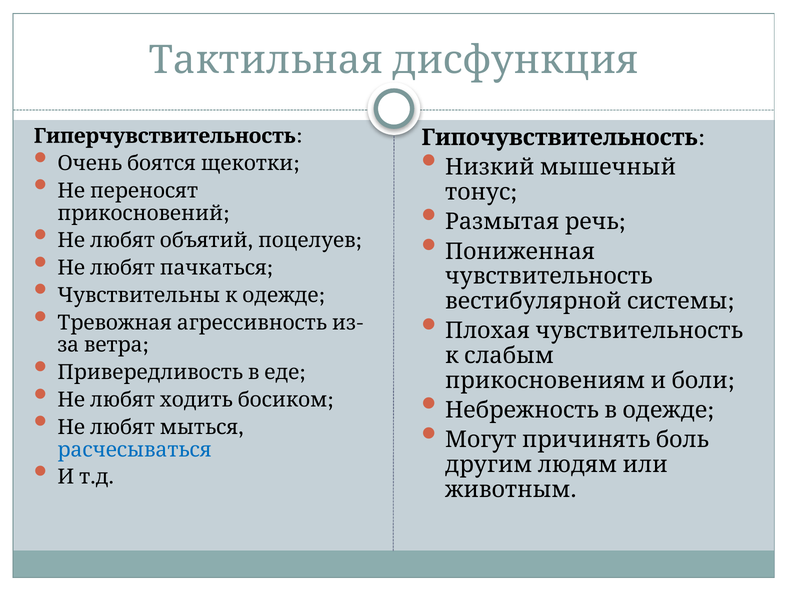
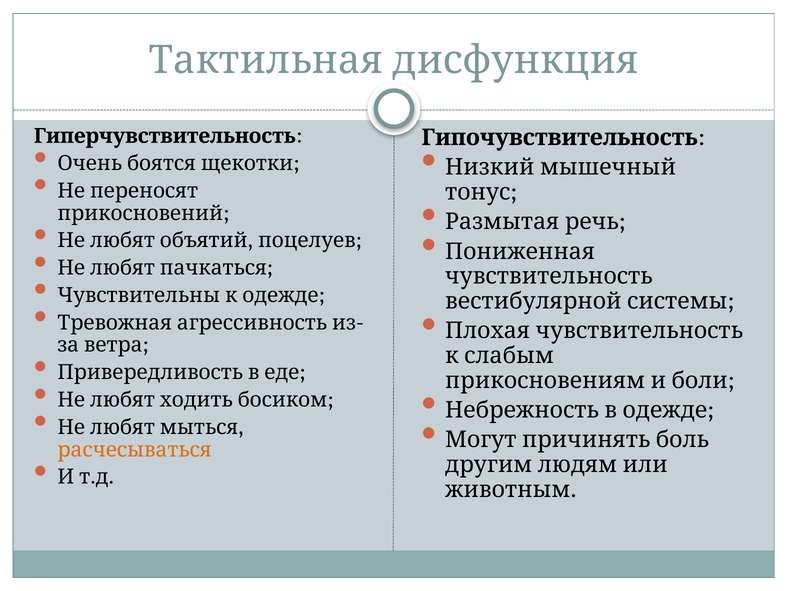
расчесываться colour: blue -> orange (135, 450)
